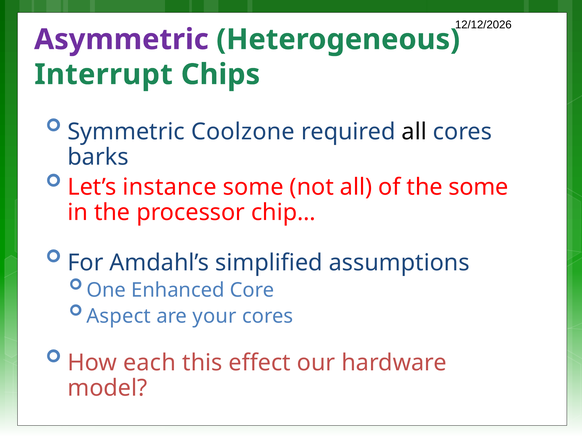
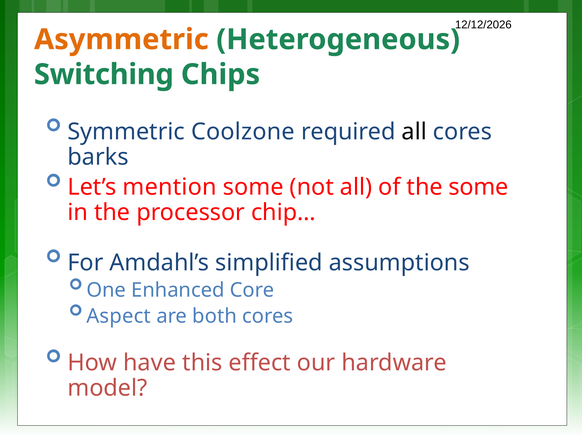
Asymmetric colour: purple -> orange (121, 40)
Interrupt: Interrupt -> Switching (104, 74)
instance: instance -> mention (170, 187)
your: your -> both (215, 316)
each: each -> have (150, 362)
